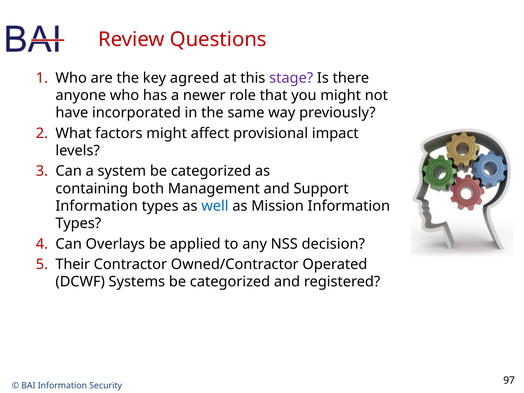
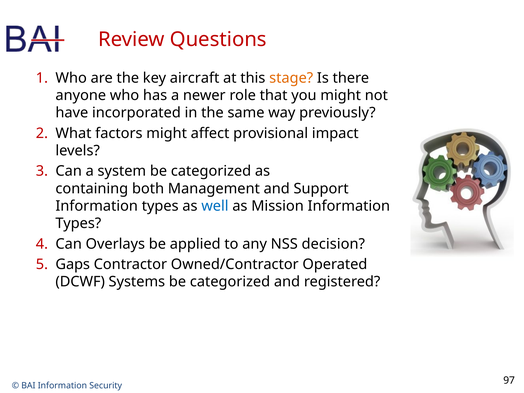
agreed: agreed -> aircraft (195, 78)
stage colour: purple -> orange (291, 78)
Their: Their -> Gaps (73, 264)
